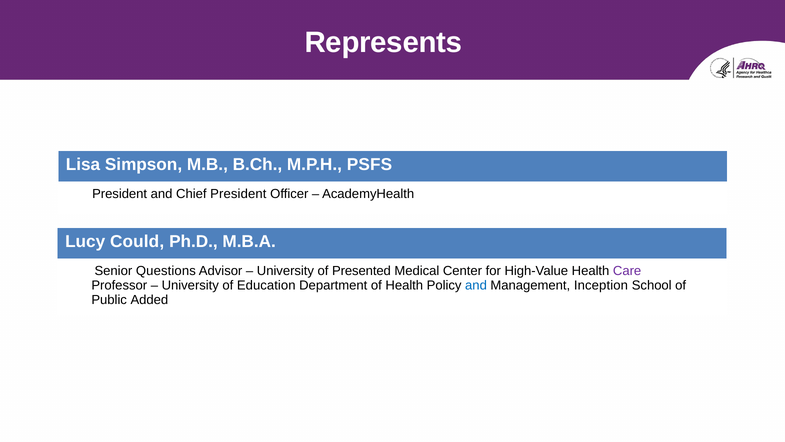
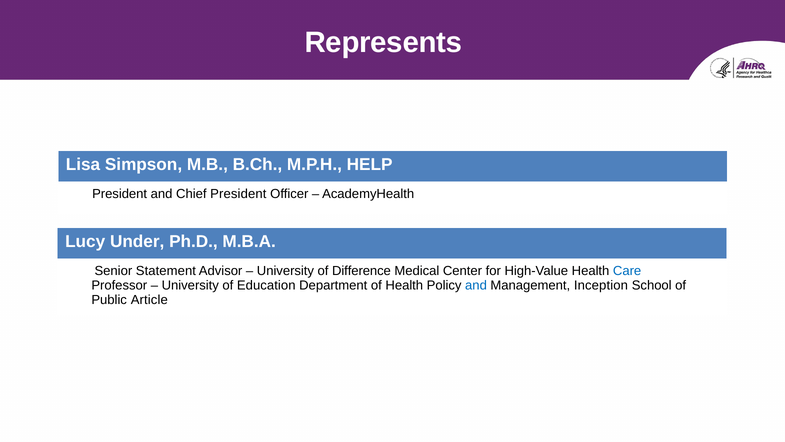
PSFS: PSFS -> HELP (370, 164)
Could: Could -> Under (137, 241)
Questions: Questions -> Statement (166, 271)
Presented: Presented -> Difference (361, 271)
Care colour: purple -> blue (627, 271)
Added: Added -> Article (149, 300)
